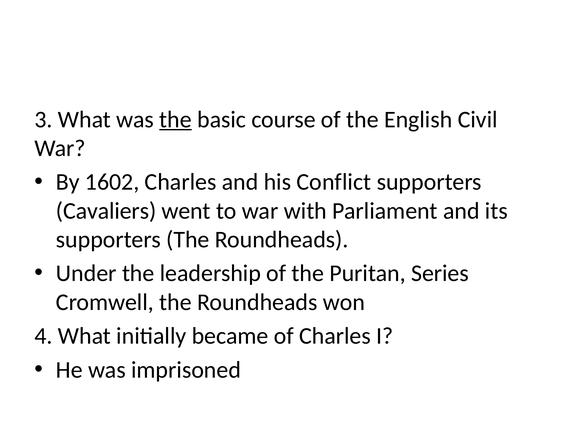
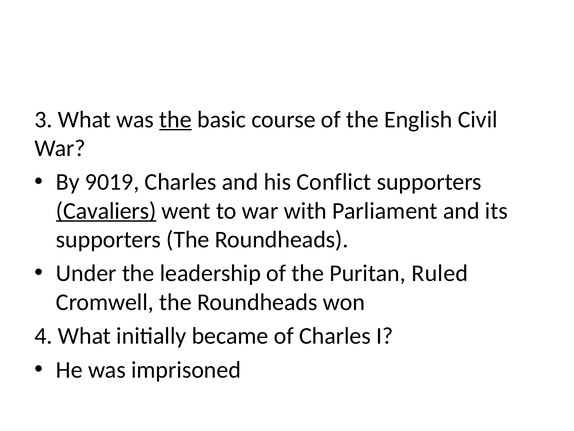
1602: 1602 -> 9019 (112, 182)
Cavaliers underline: none -> present (106, 211)
Series: Series -> Ruled (440, 273)
